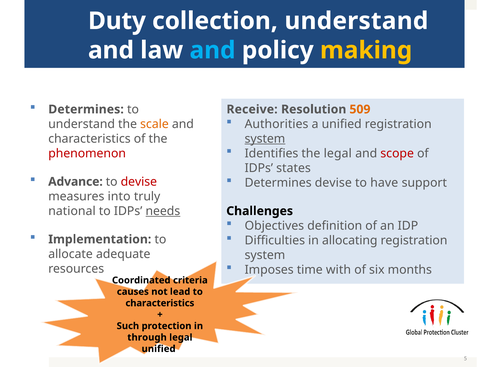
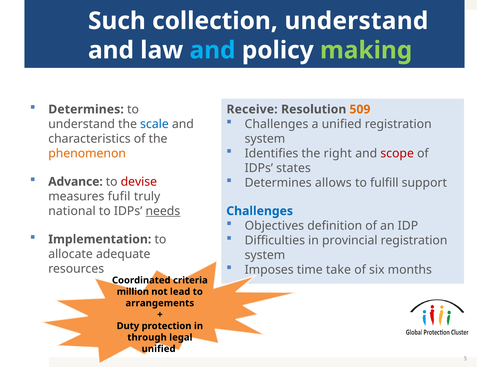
Duty: Duty -> Such (117, 21)
making colour: yellow -> light green (366, 50)
Authorities: Authorities -> Challenges (277, 124)
scale colour: orange -> blue (154, 124)
system underline: present -> none (265, 139)
the legal: legal -> right (338, 153)
phenomenon colour: red -> orange (87, 153)
Determines devise: devise -> allows (333, 183)
have: have -> fulfill (384, 183)
into: into -> fufil (119, 196)
Challenges colour: black -> blue (260, 211)
allocating: allocating -> provincial (350, 240)
with: with -> take (338, 270)
causes: causes -> million (133, 291)
characteristics: characteristics -> arrangements (160, 303)
Such: Such -> Duty (128, 326)
